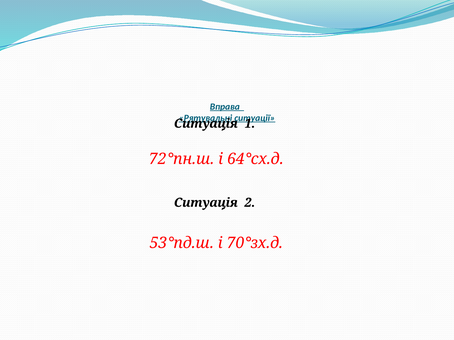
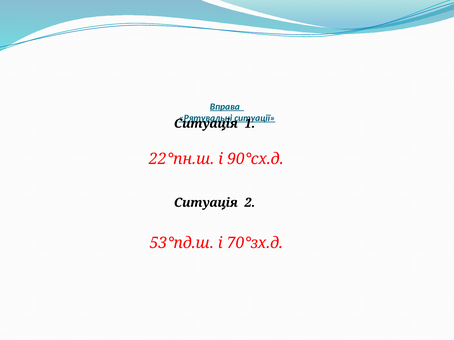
72°пн.ш: 72°пн.ш -> 22°пн.ш (182, 159)
64°сх.д: 64°сх.д -> 90°сх.д (255, 159)
